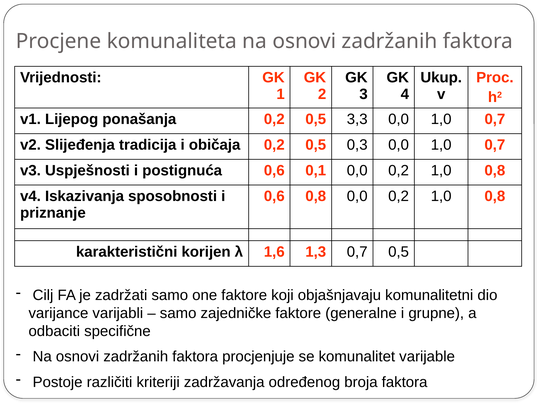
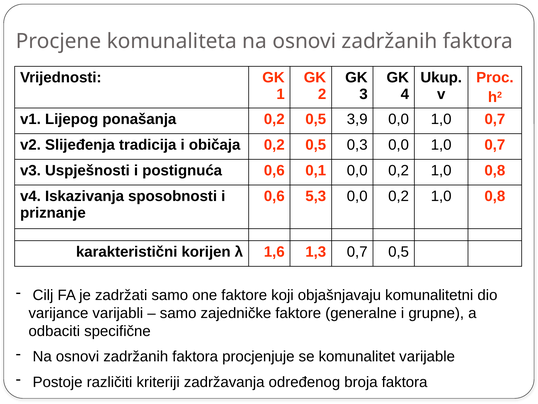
3,3: 3,3 -> 3,9 (357, 119)
0,6 0,8: 0,8 -> 5,3 (316, 196)
